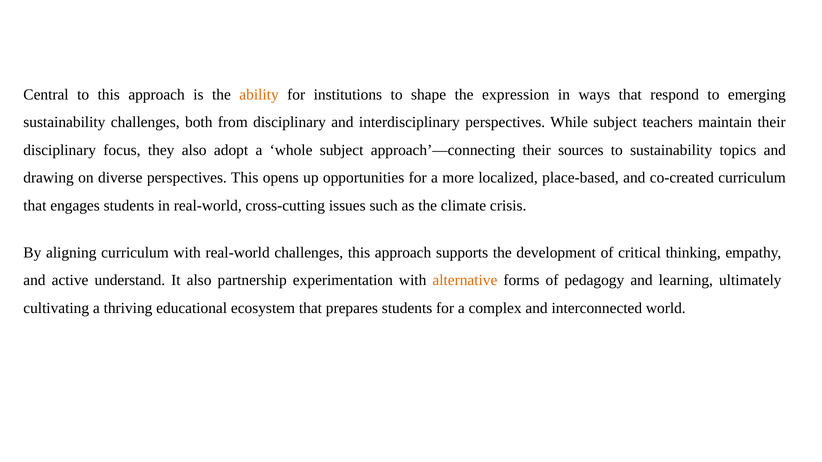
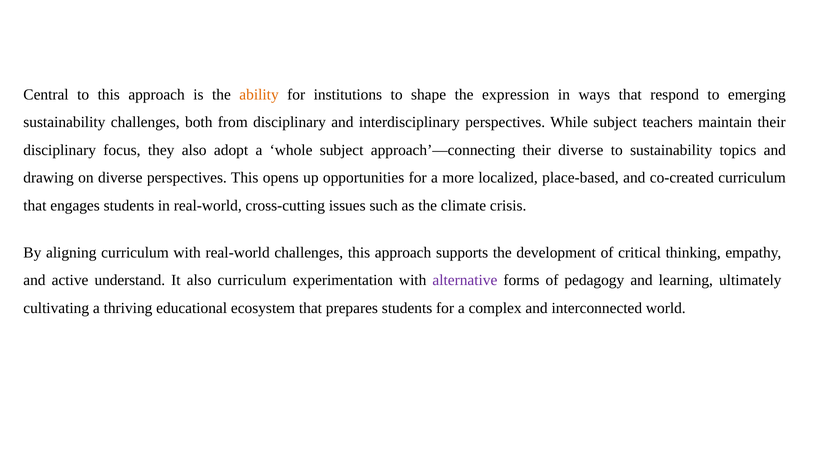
their sources: sources -> diverse (581, 150)
also partnership: partnership -> curriculum (252, 280)
alternative colour: orange -> purple (465, 280)
